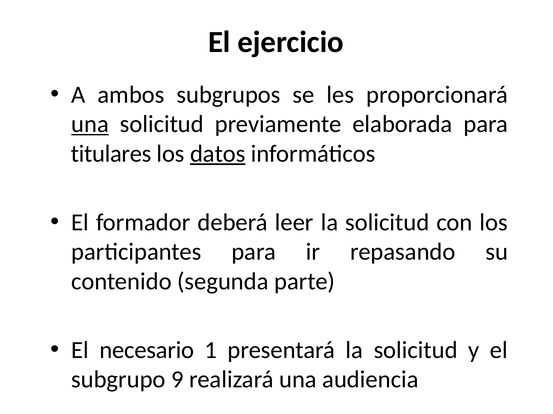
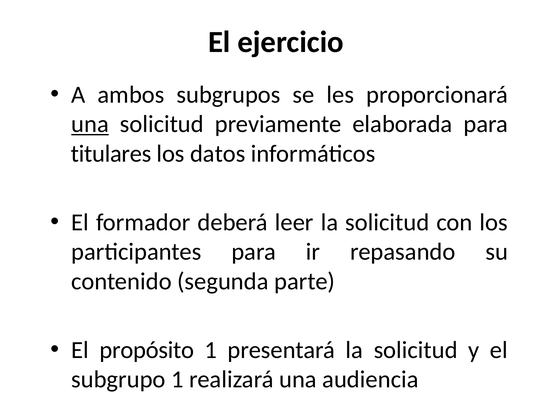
datos underline: present -> none (218, 154)
necesario: necesario -> propósito (147, 351)
subgrupo 9: 9 -> 1 (177, 380)
